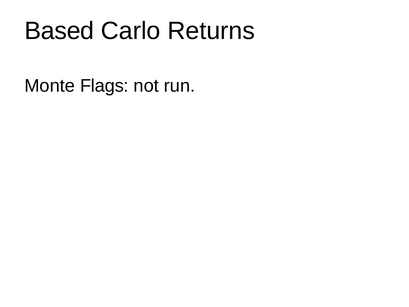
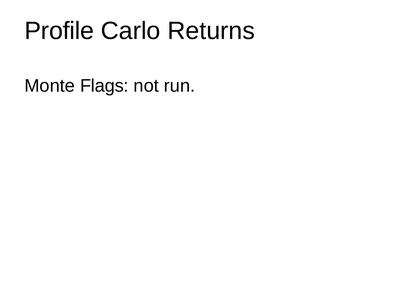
Based: Based -> Profile (59, 31)
